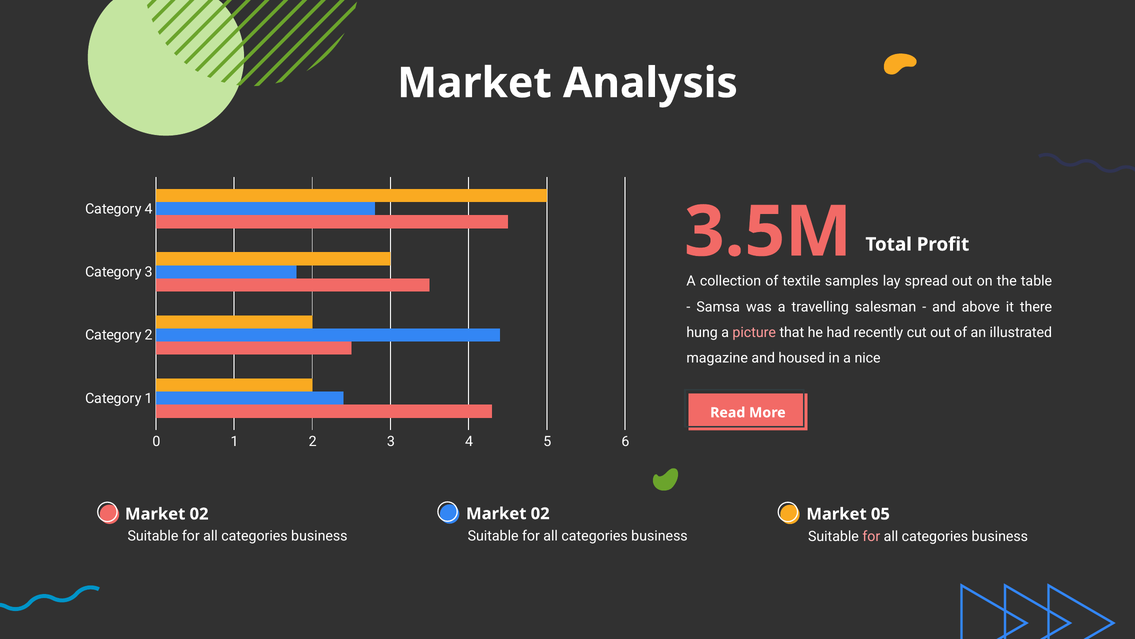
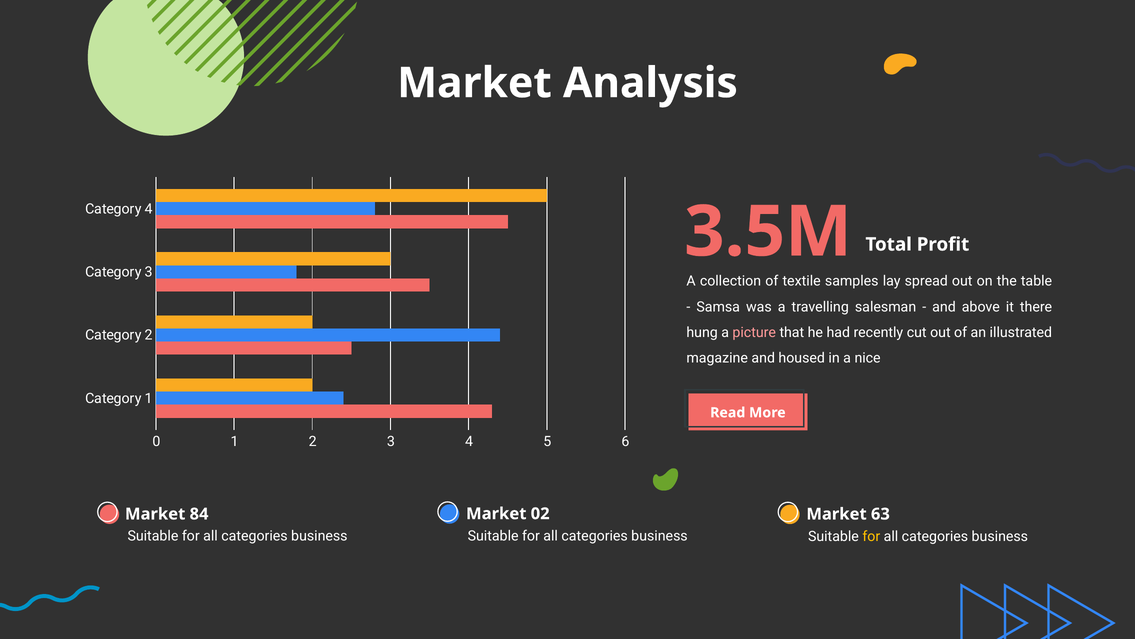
02: 02 -> 84 (199, 514)
05: 05 -> 63 (880, 514)
for colour: pink -> yellow (871, 536)
